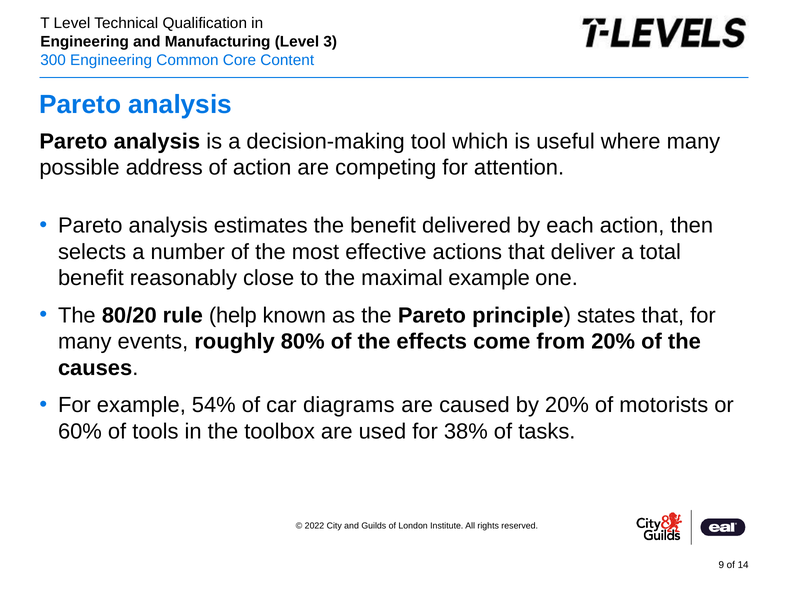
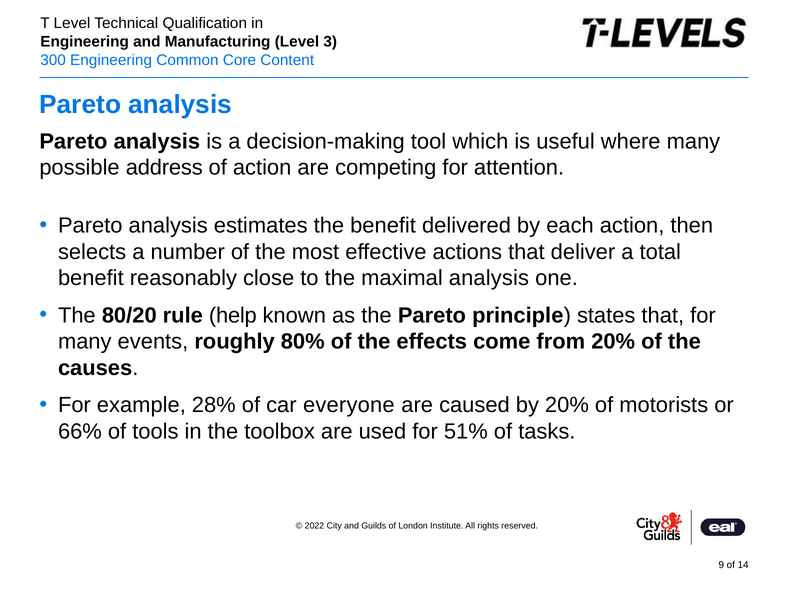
maximal example: example -> analysis (489, 278)
54%: 54% -> 28% (214, 405)
diagrams: diagrams -> everyone (349, 405)
60%: 60% -> 66% (80, 431)
38%: 38% -> 51% (466, 431)
